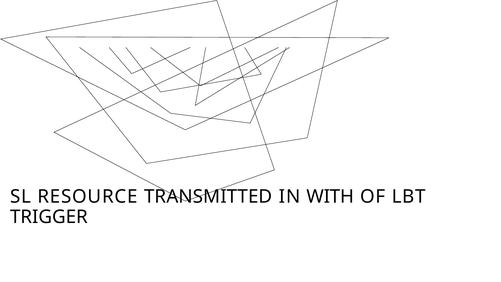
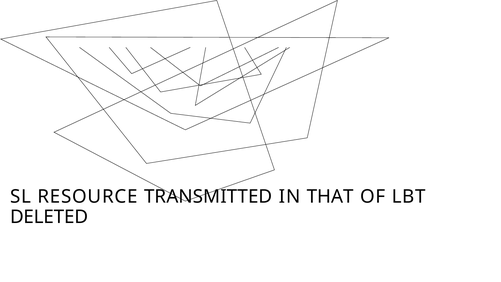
WITH: WITH -> THAT (330, 196)
TRIGGER: TRIGGER -> DELETED (49, 217)
